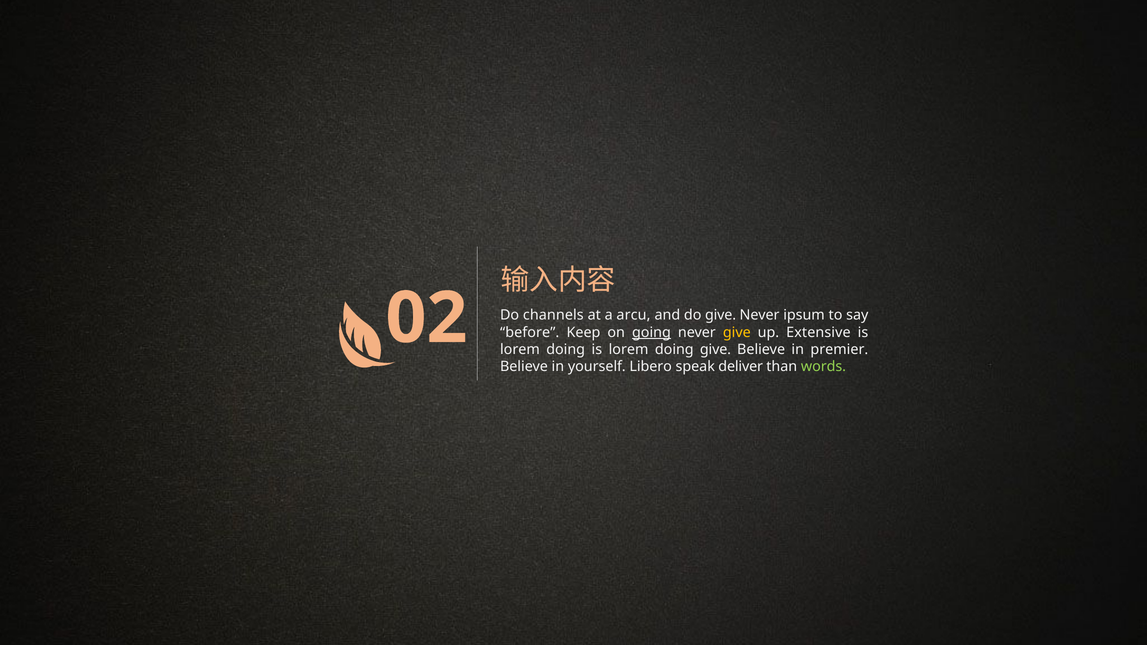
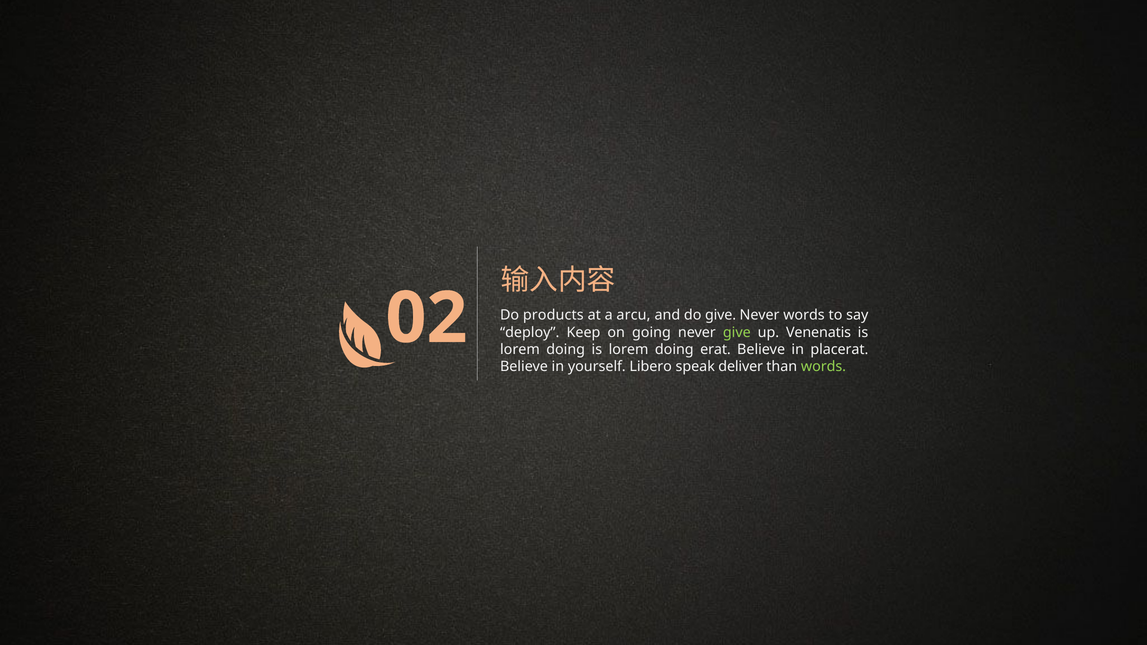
channels: channels -> products (553, 315)
Never ipsum: ipsum -> words (804, 315)
before: before -> deploy (530, 332)
going underline: present -> none (651, 332)
give colour: yellow -> light green (737, 332)
Extensive: Extensive -> Venenatis (819, 332)
doing give: give -> erat (715, 350)
premier: premier -> placerat (839, 350)
